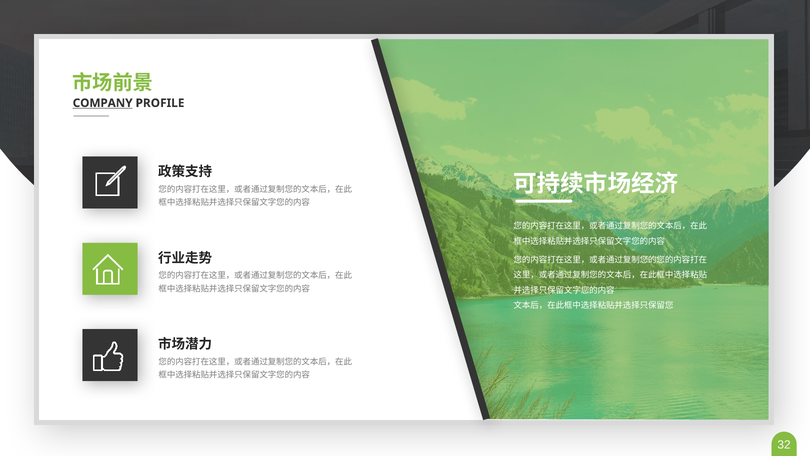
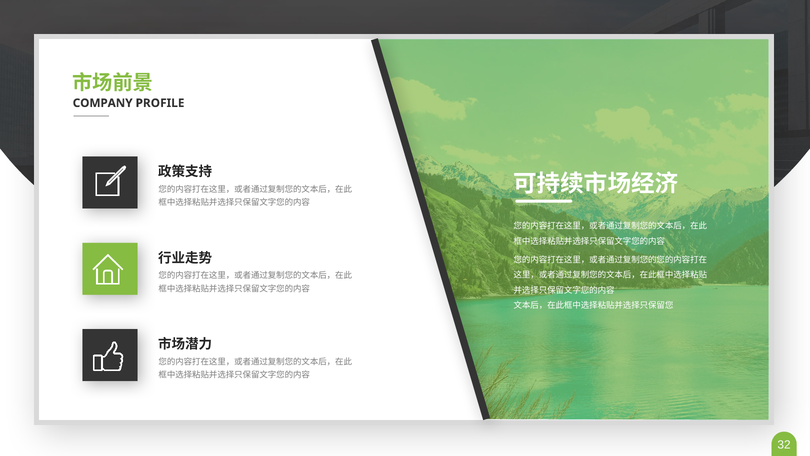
COMPANY underline: present -> none (103, 103)
